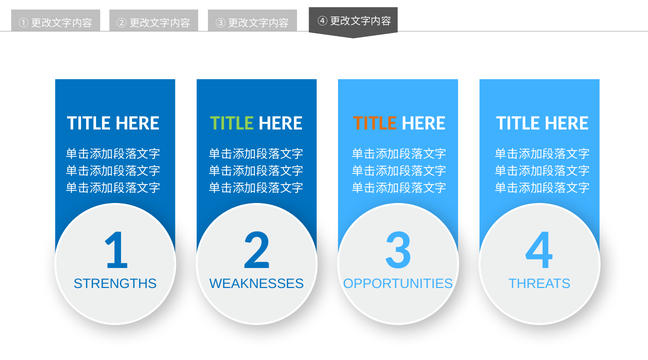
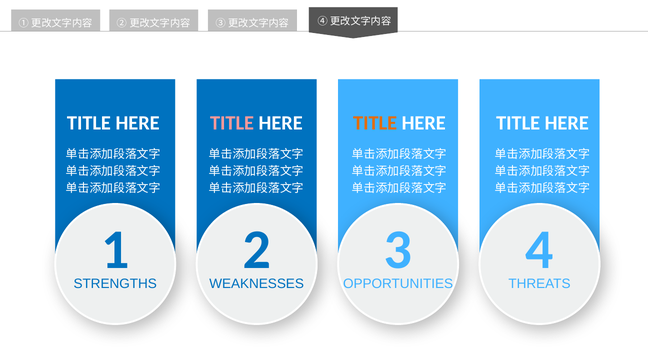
TITLE colour: light green -> pink (232, 123)
